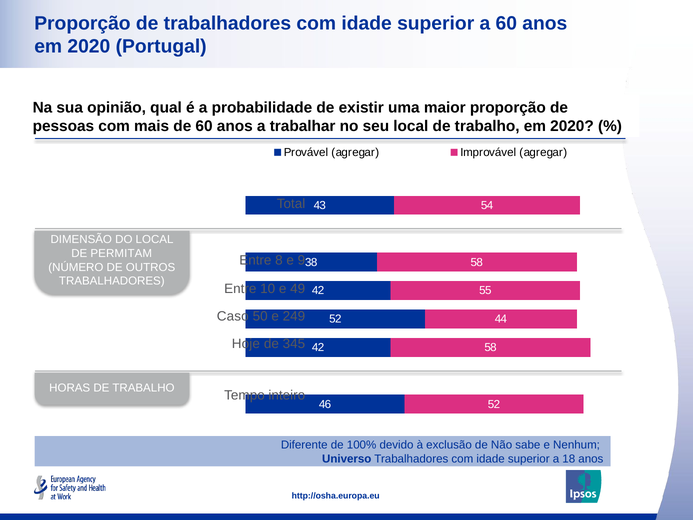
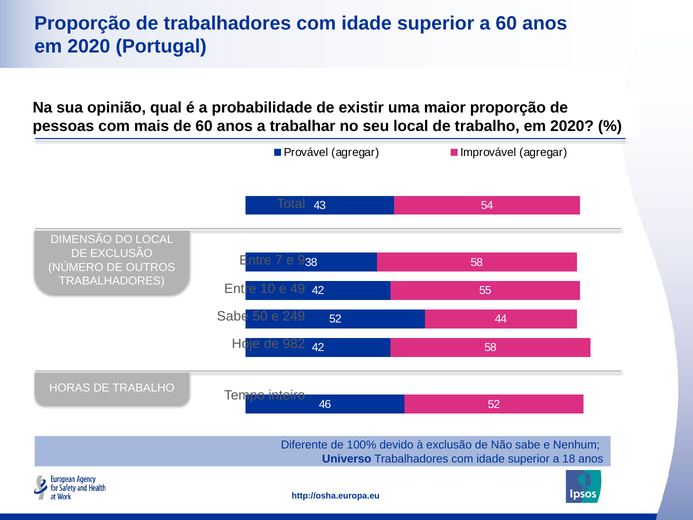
DE PERMITAM: PERMITAM -> EXCLUSÃO (121, 253)
8: 8 -> 7 (279, 260)
Caso: Caso -> Sabe (233, 316)
345: 345 -> 982 (294, 344)
